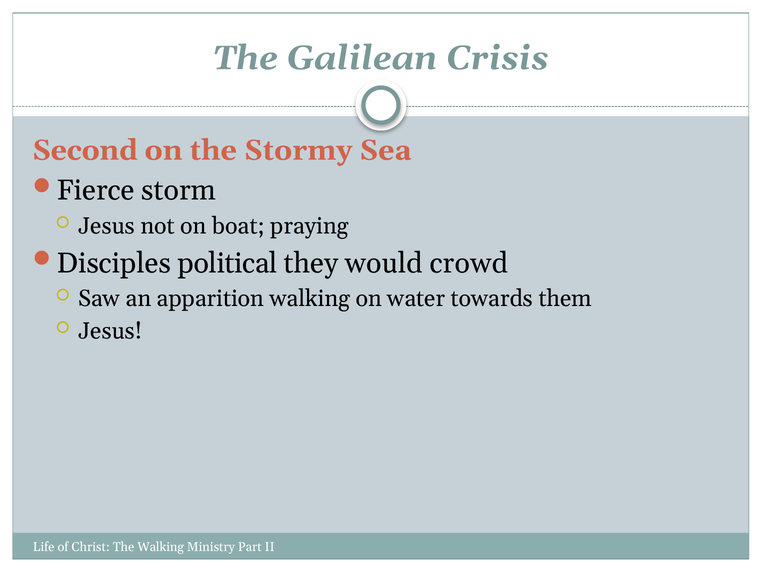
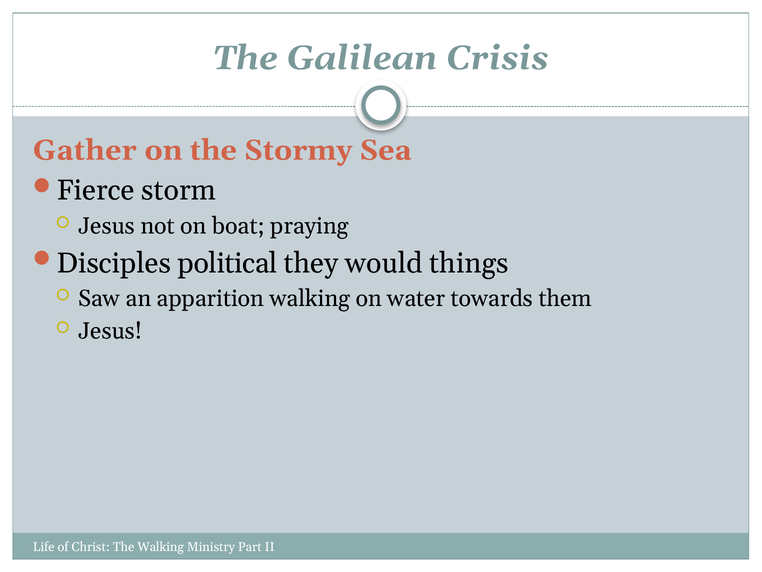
Second: Second -> Gather (85, 150)
crowd: crowd -> things (469, 263)
